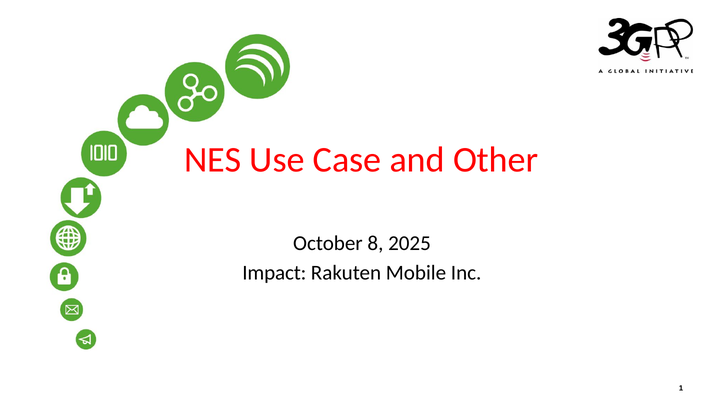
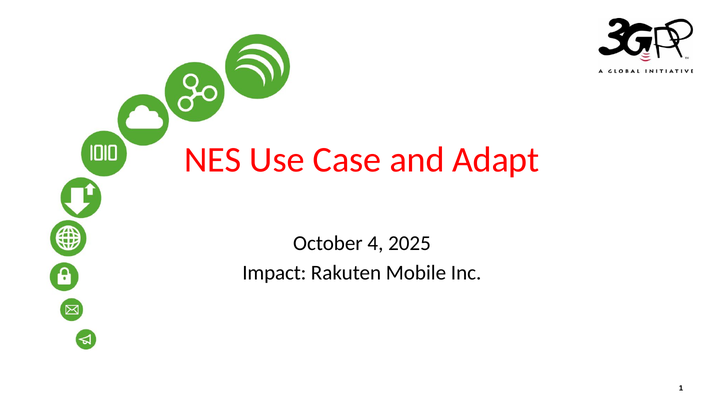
Other: Other -> Adapt (496, 160)
8: 8 -> 4 (375, 243)
